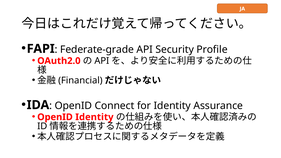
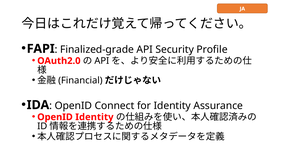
Federate-grade: Federate-grade -> Finalized-grade (97, 50)
